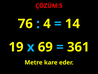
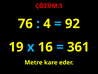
14: 14 -> 92 (72, 24)
69: 69 -> 16 (45, 47)
